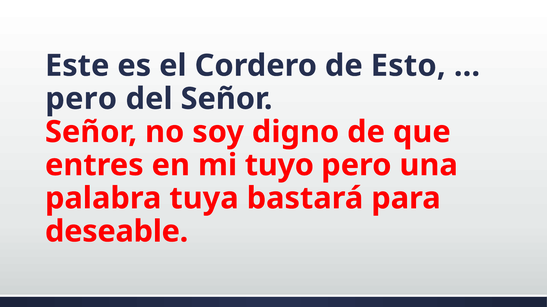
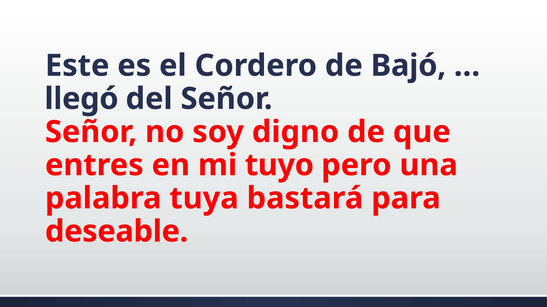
Esto: Esto -> Bajó (408, 66)
pero: pero -> llegó (81, 99)
